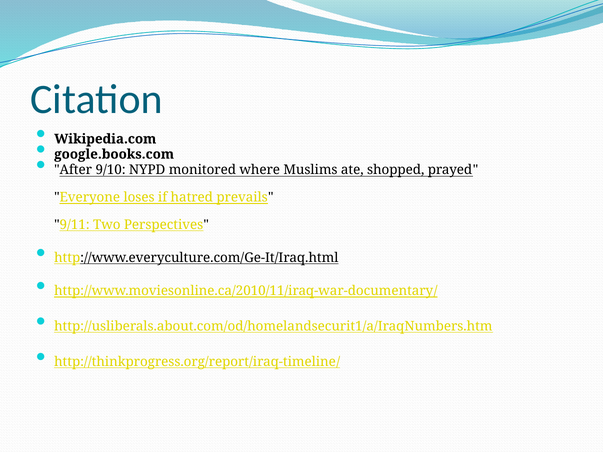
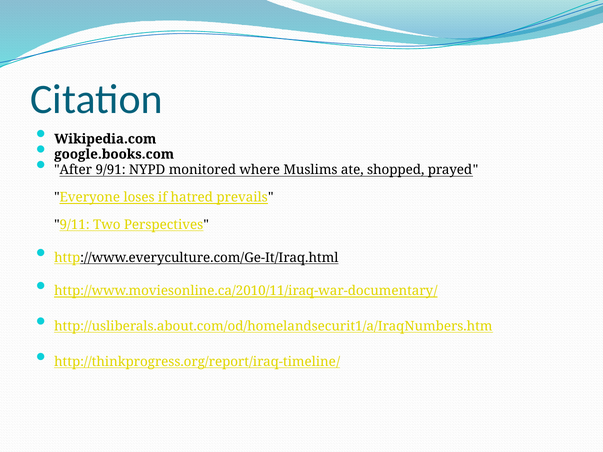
9/10: 9/10 -> 9/91 (111, 170)
